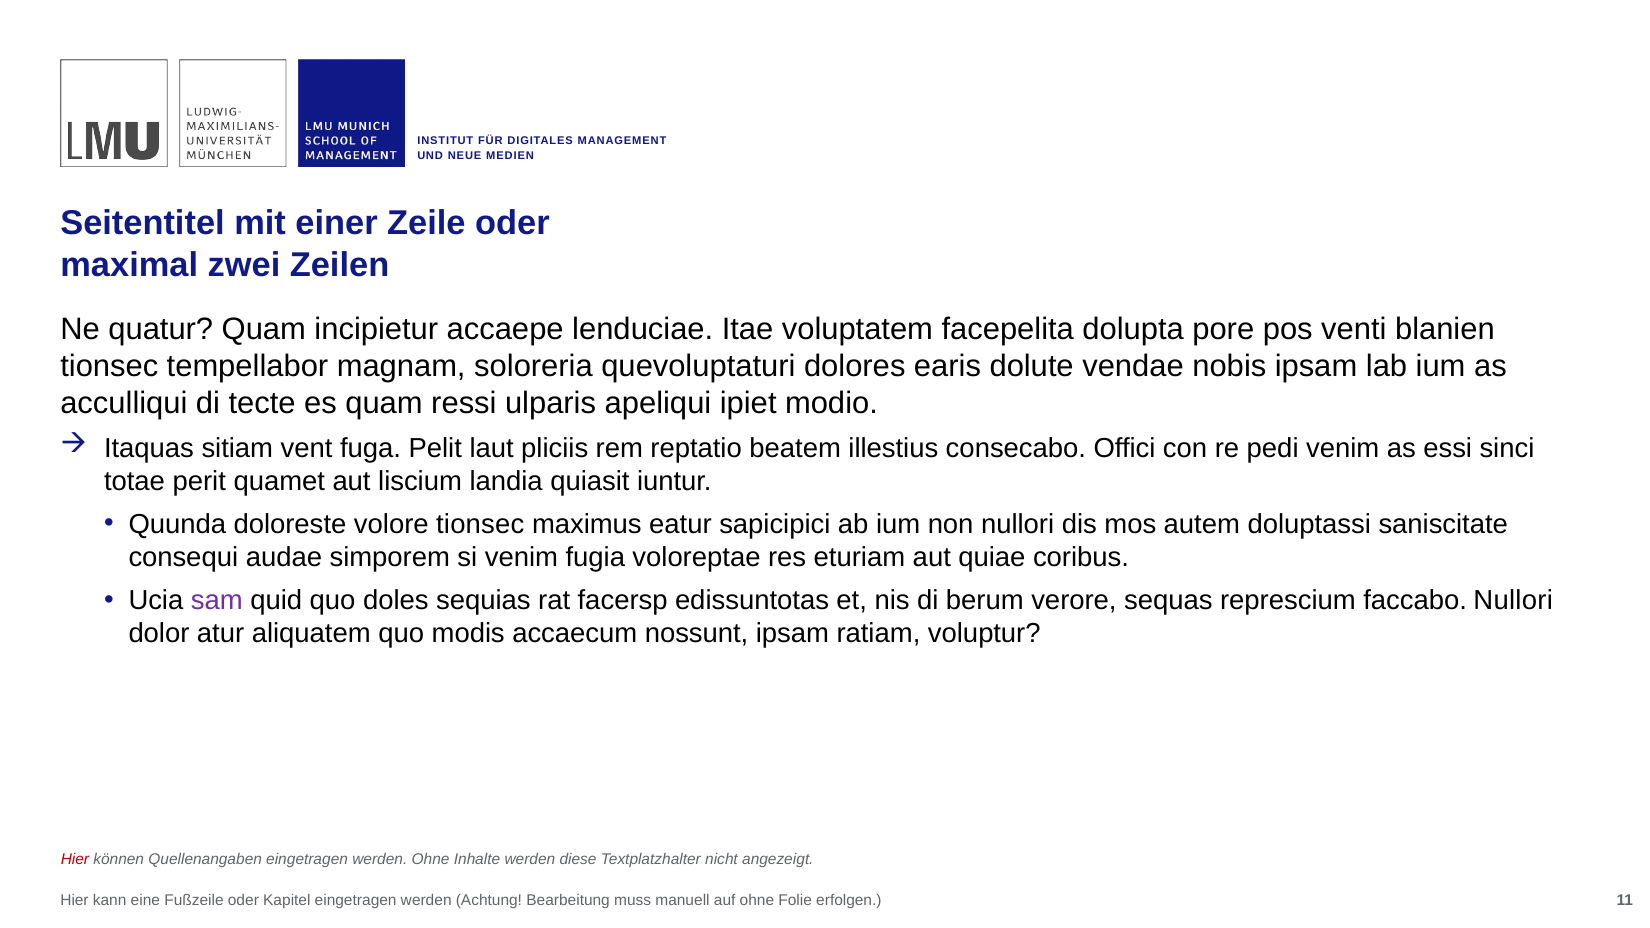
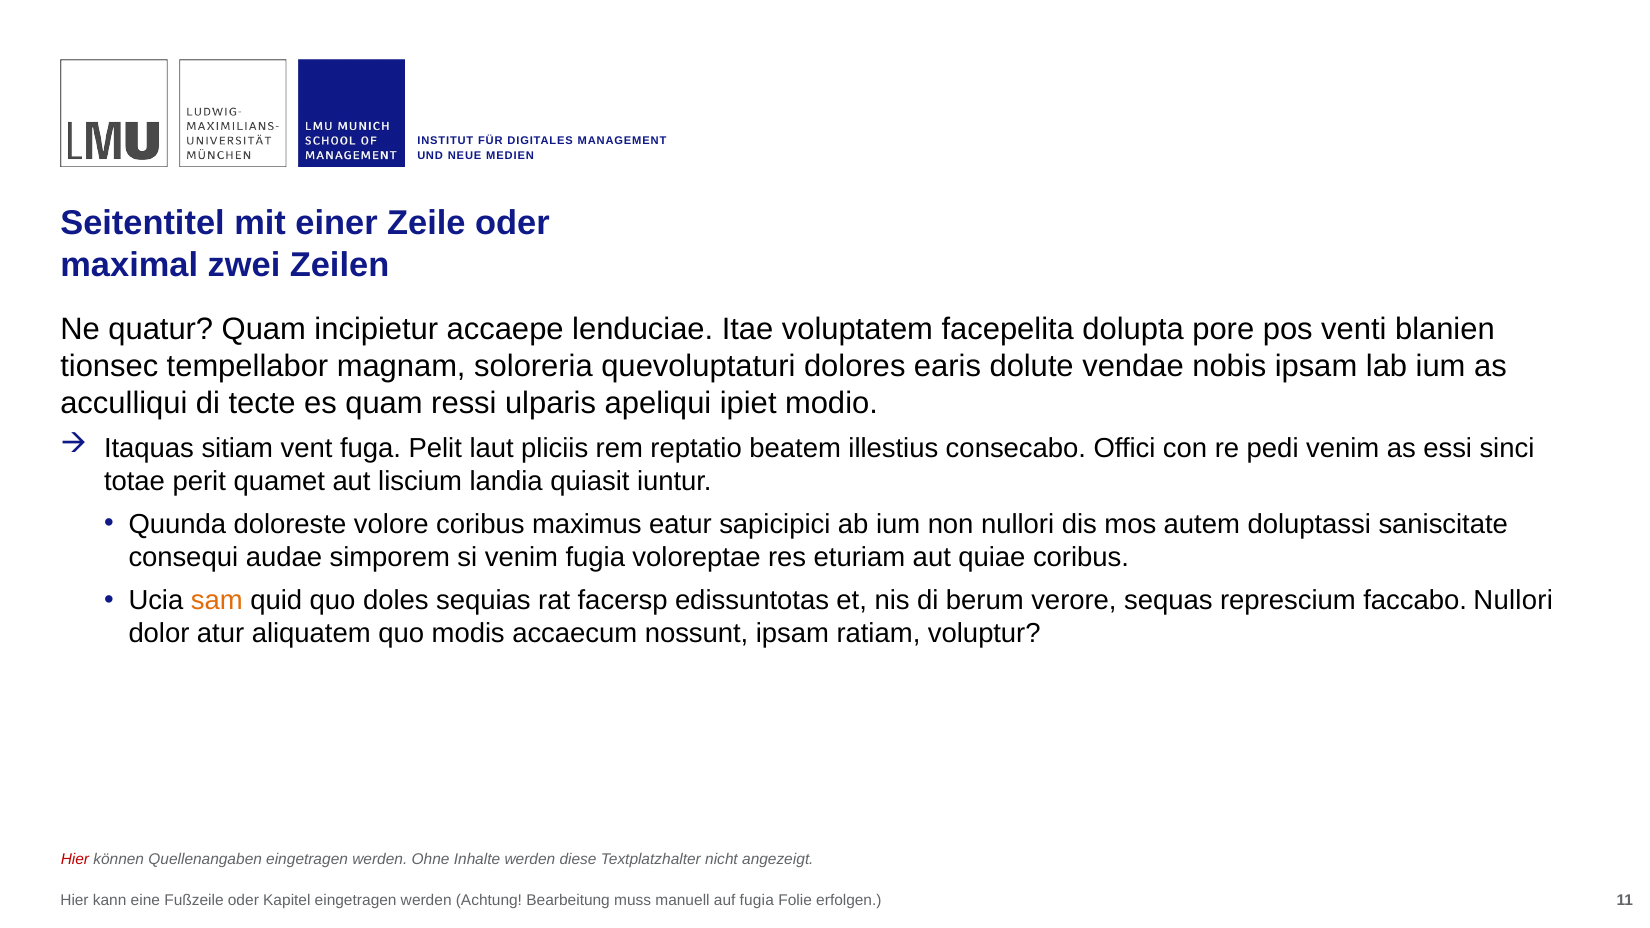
volore tionsec: tionsec -> coribus (480, 525)
sam colour: purple -> orange (217, 601)
auf ohne: ohne -> fugia (757, 900)
